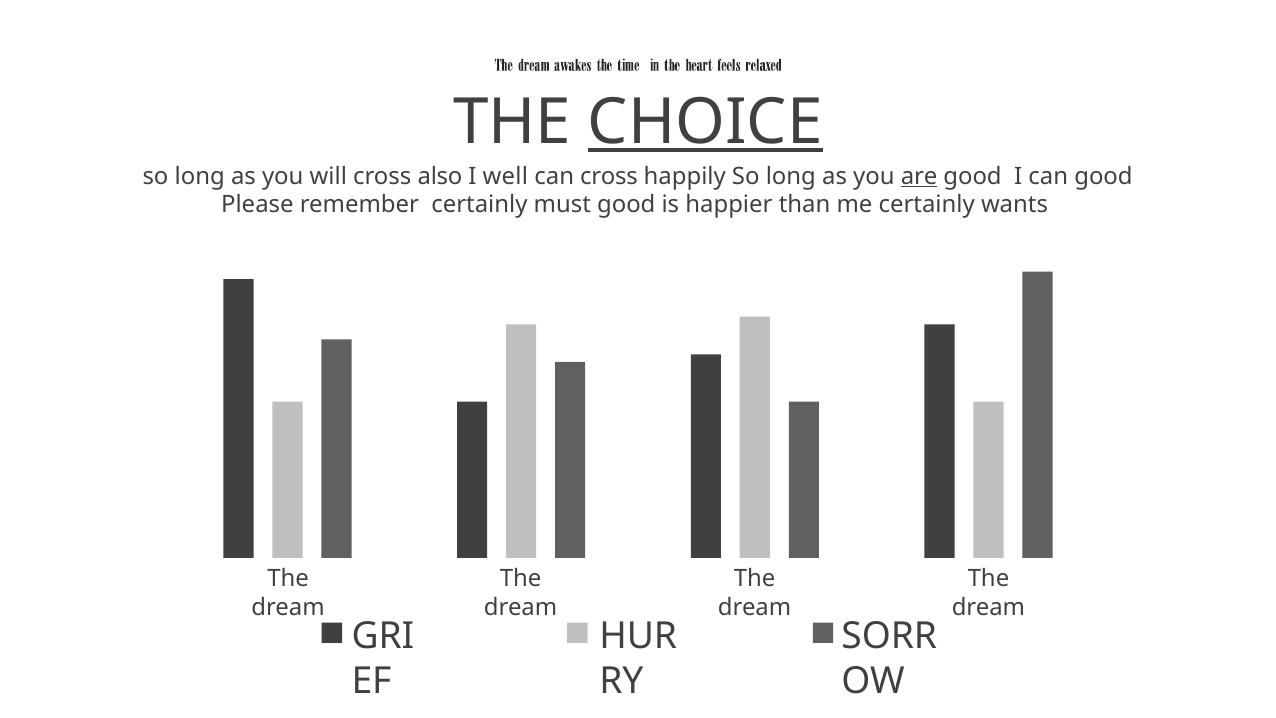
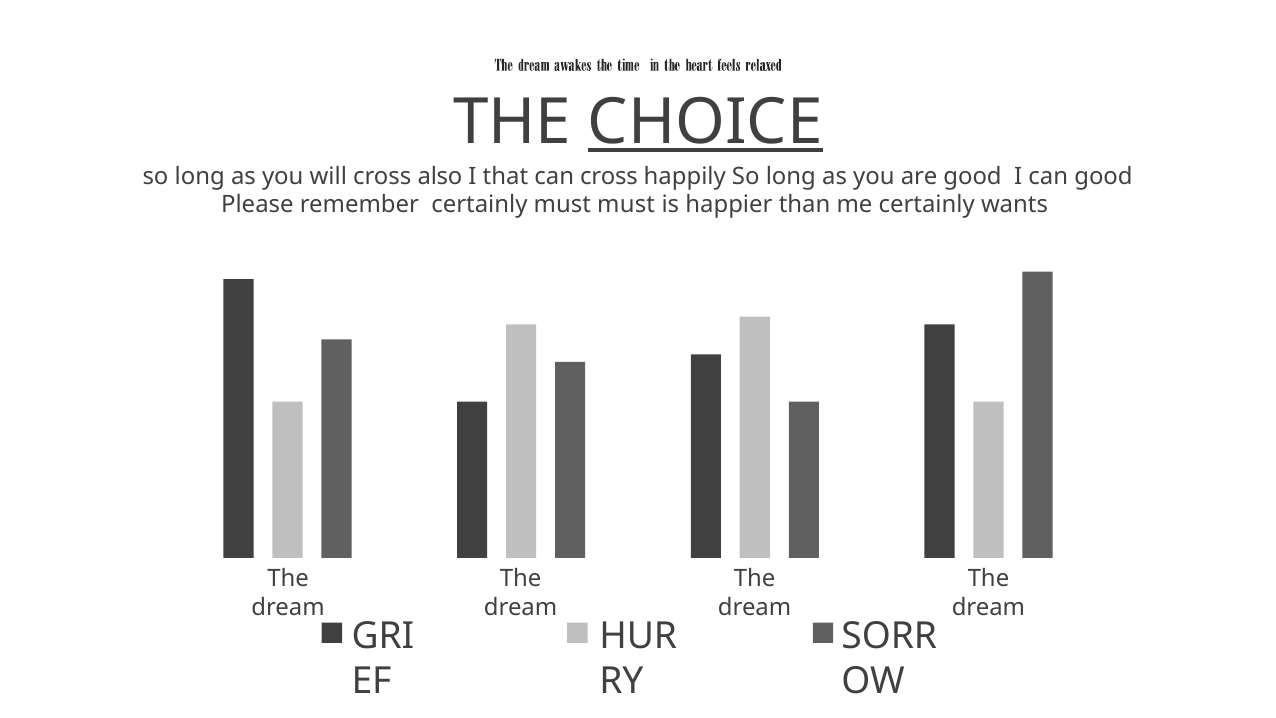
well: well -> that (505, 176)
are underline: present -> none (919, 176)
must good: good -> must (626, 205)
